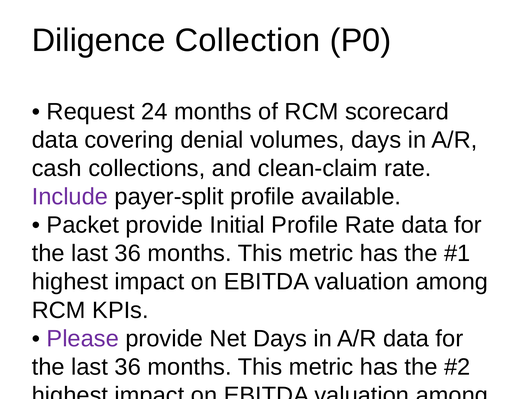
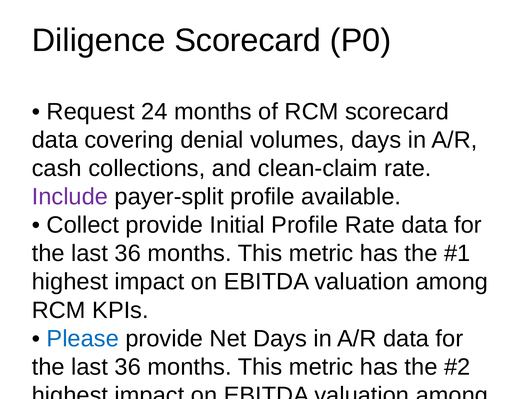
Diligence Collection: Collection -> Scorecard (248, 40)
Packet: Packet -> Collect (83, 225)
Please colour: purple -> blue (83, 339)
